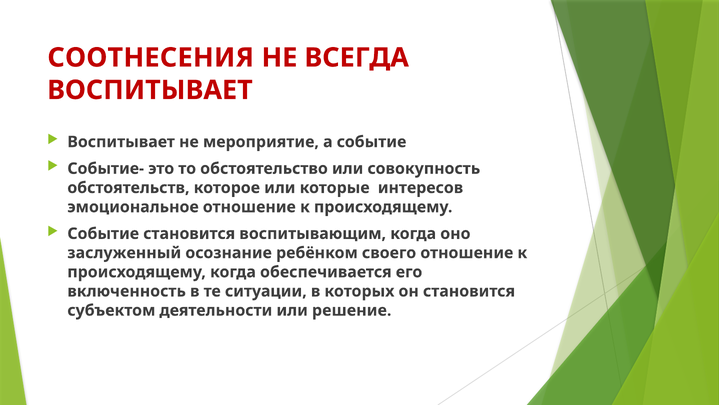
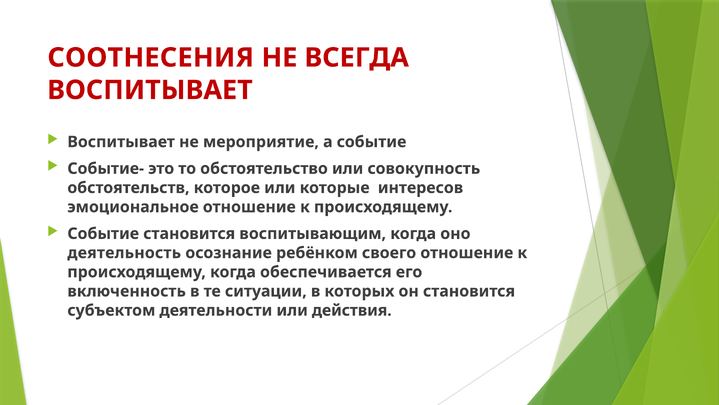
заслуженный: заслуженный -> деятельность (124, 253)
решение: решение -> действия (352, 310)
